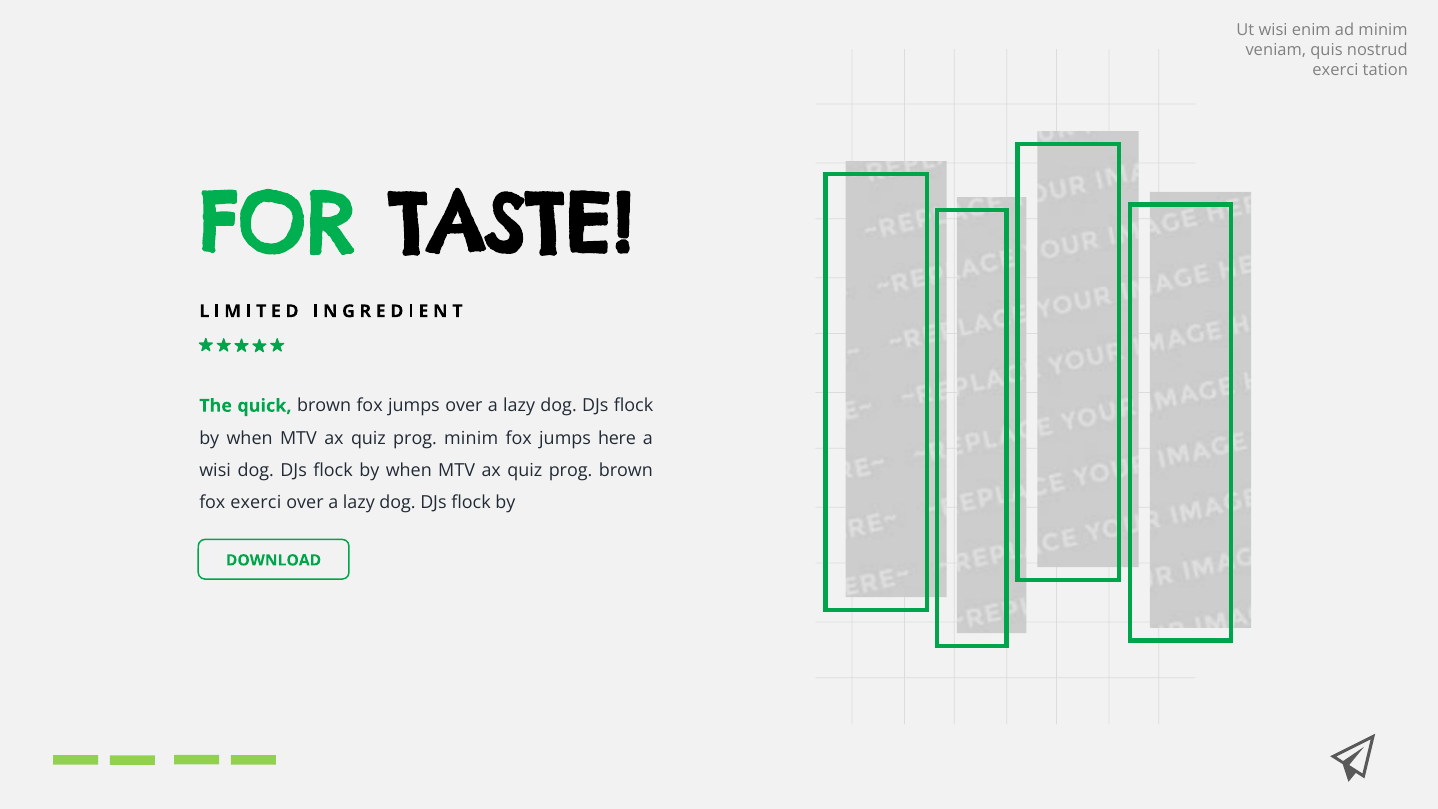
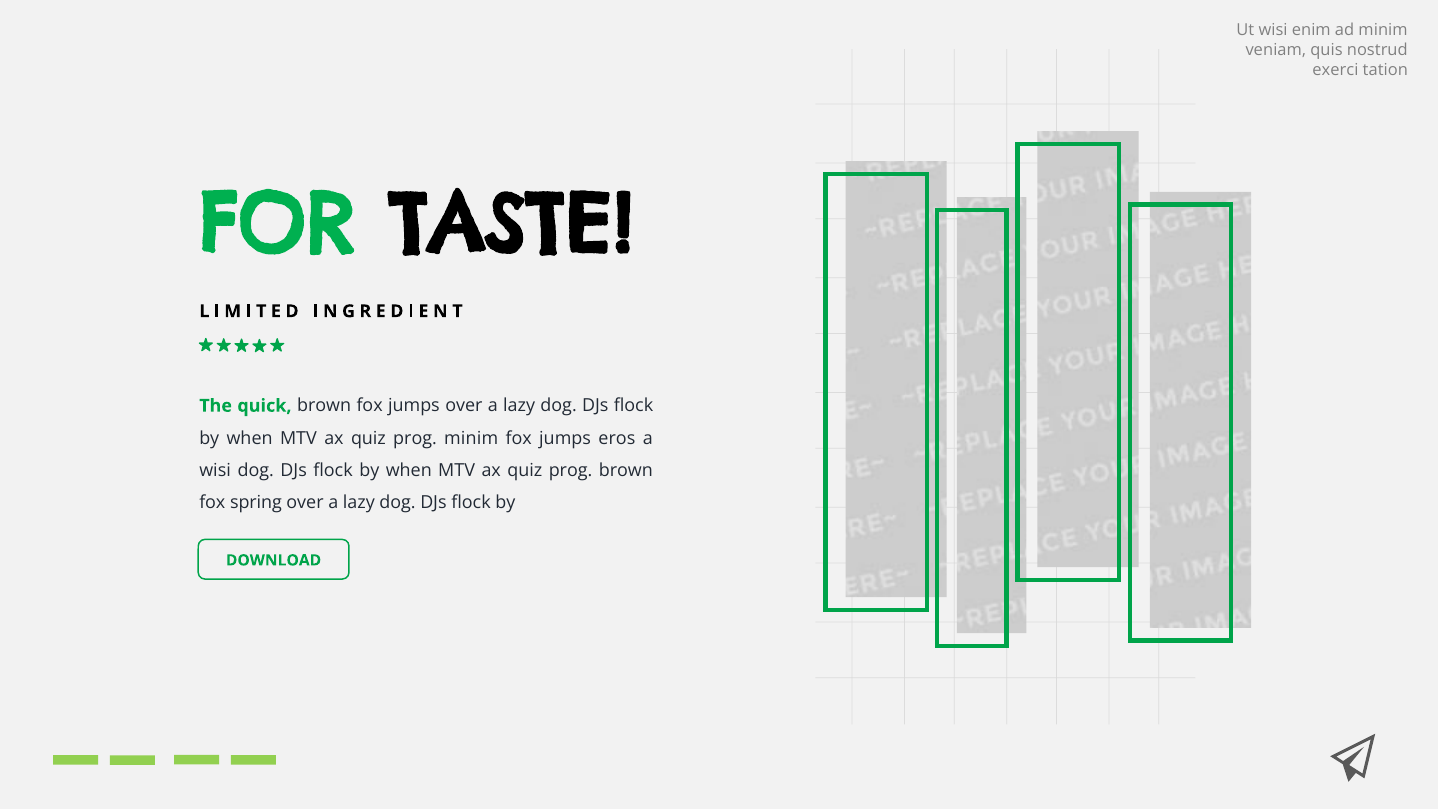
here: here -> eros (617, 438)
fox exerci: exerci -> spring (256, 503)
